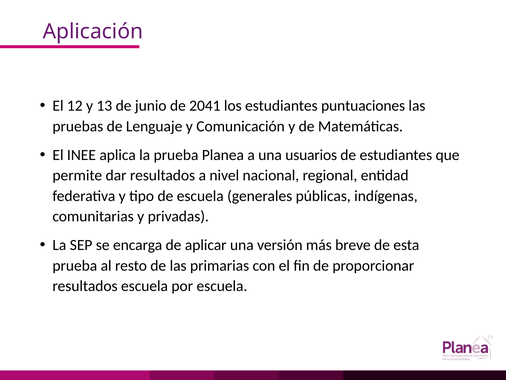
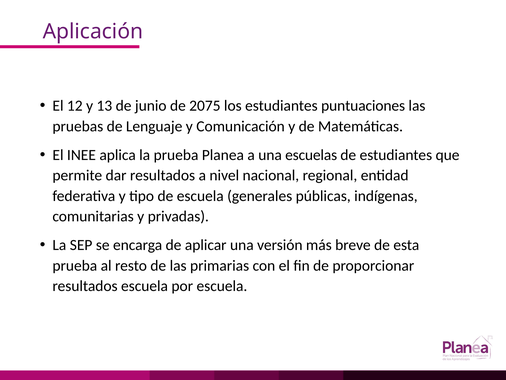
2041: 2041 -> 2075 (205, 106)
usuarios: usuarios -> escuelas (311, 155)
